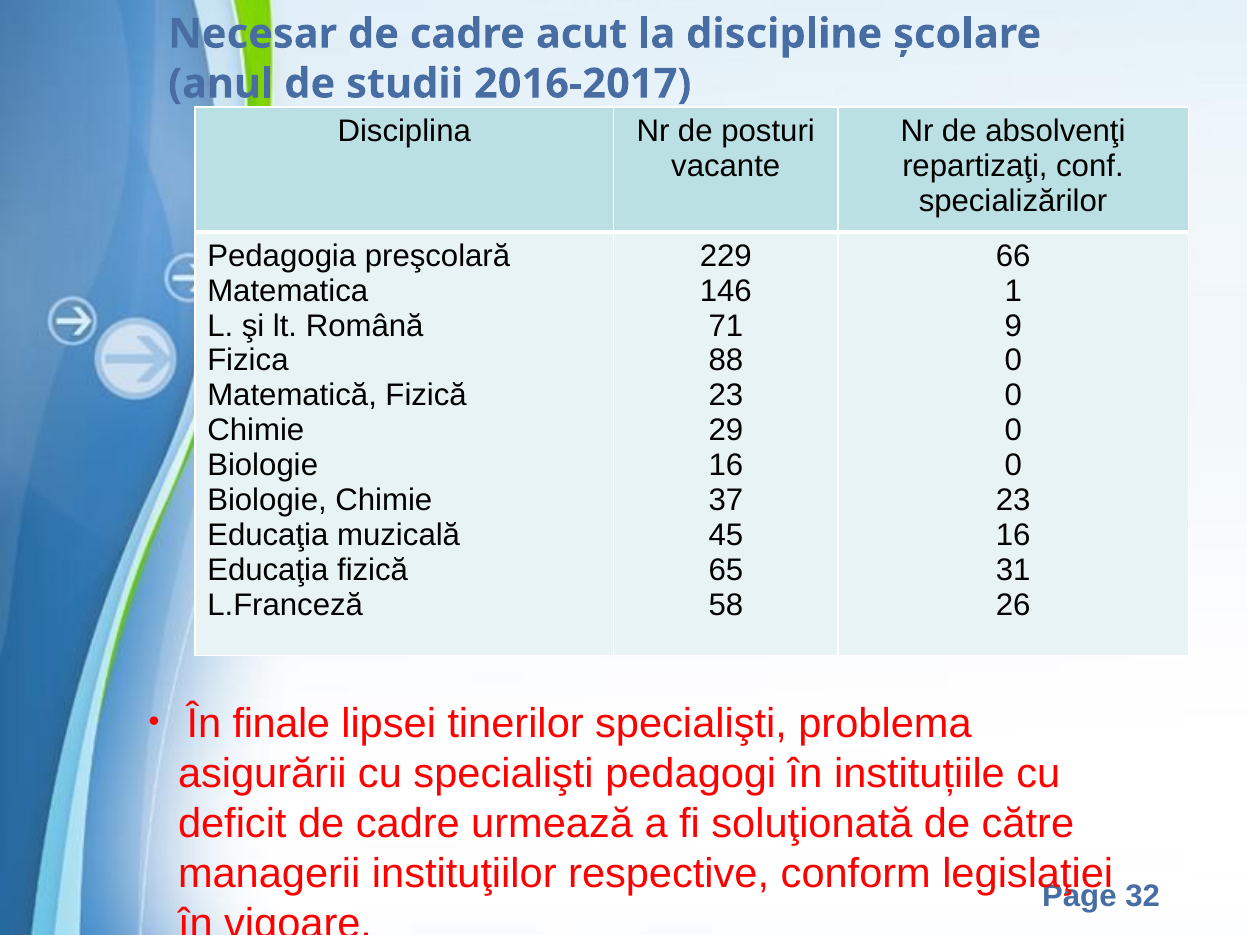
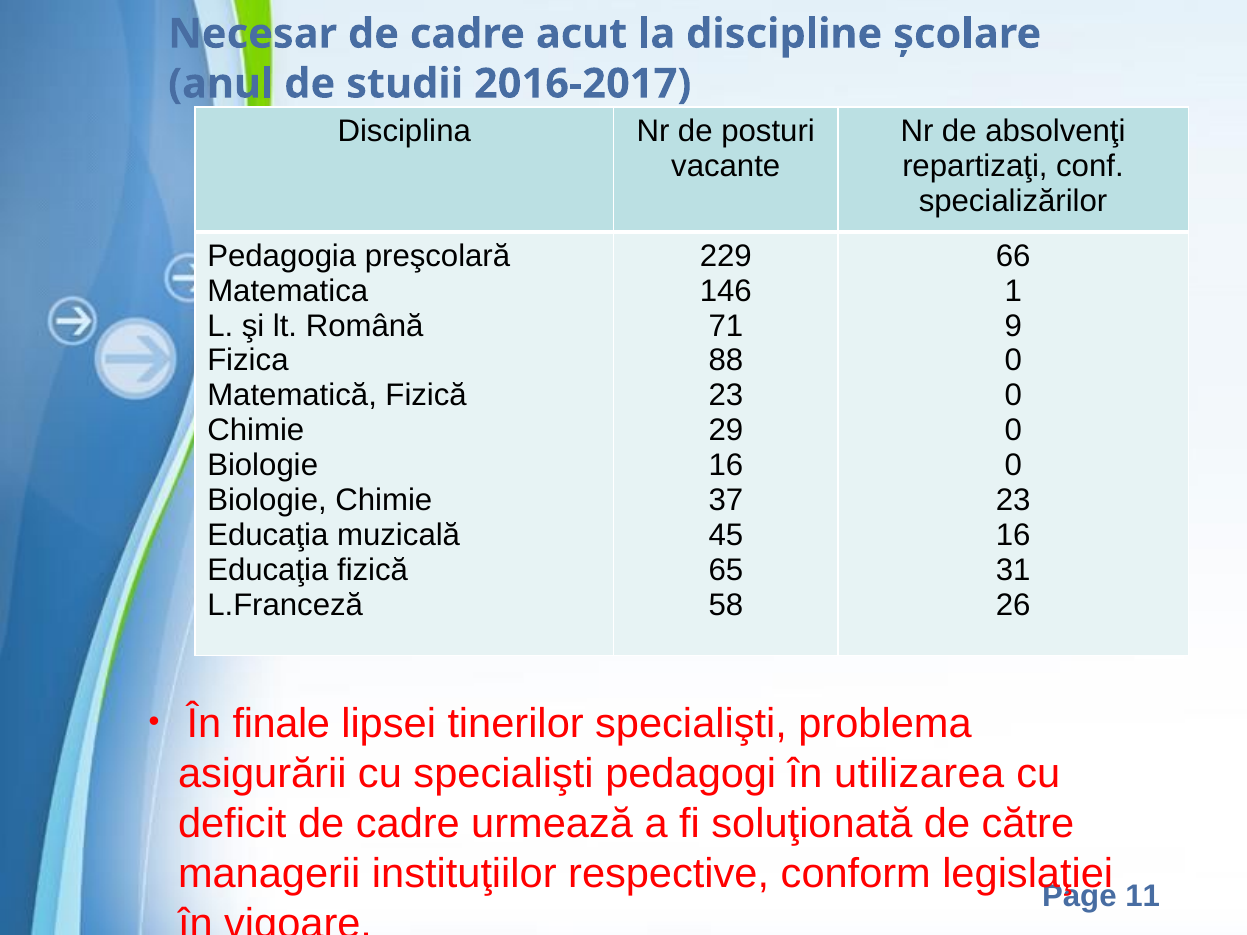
instituțiile: instituțiile -> utilizarea (919, 774)
32: 32 -> 11 (1143, 896)
